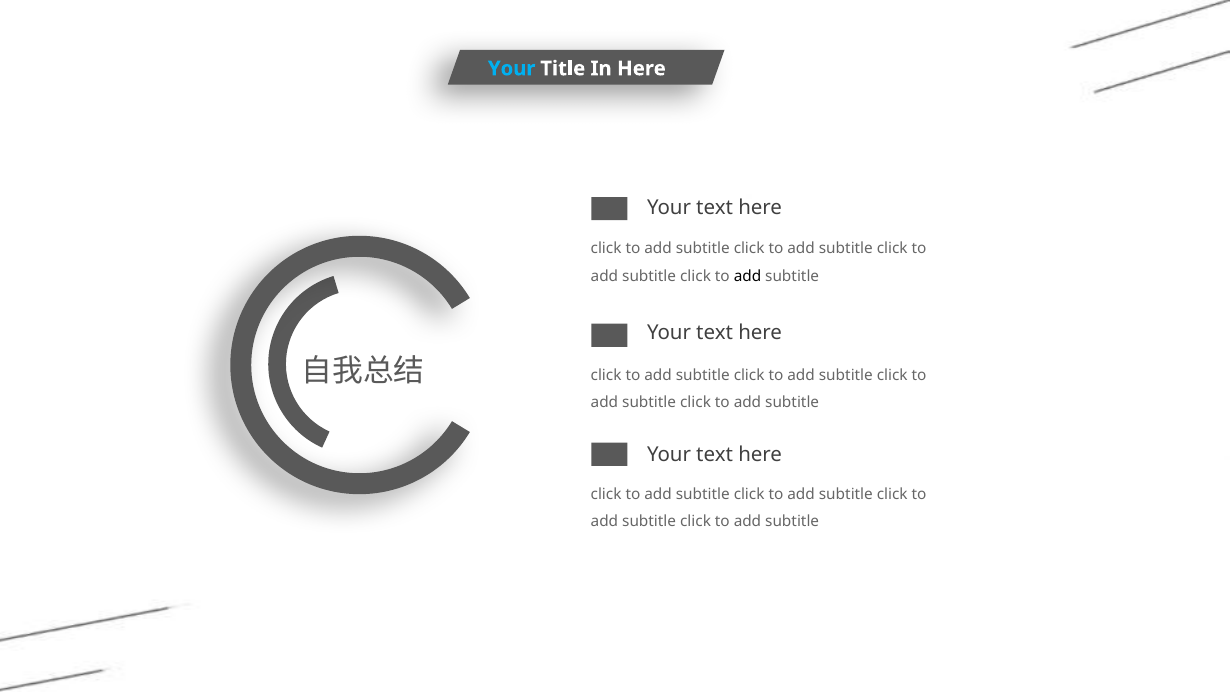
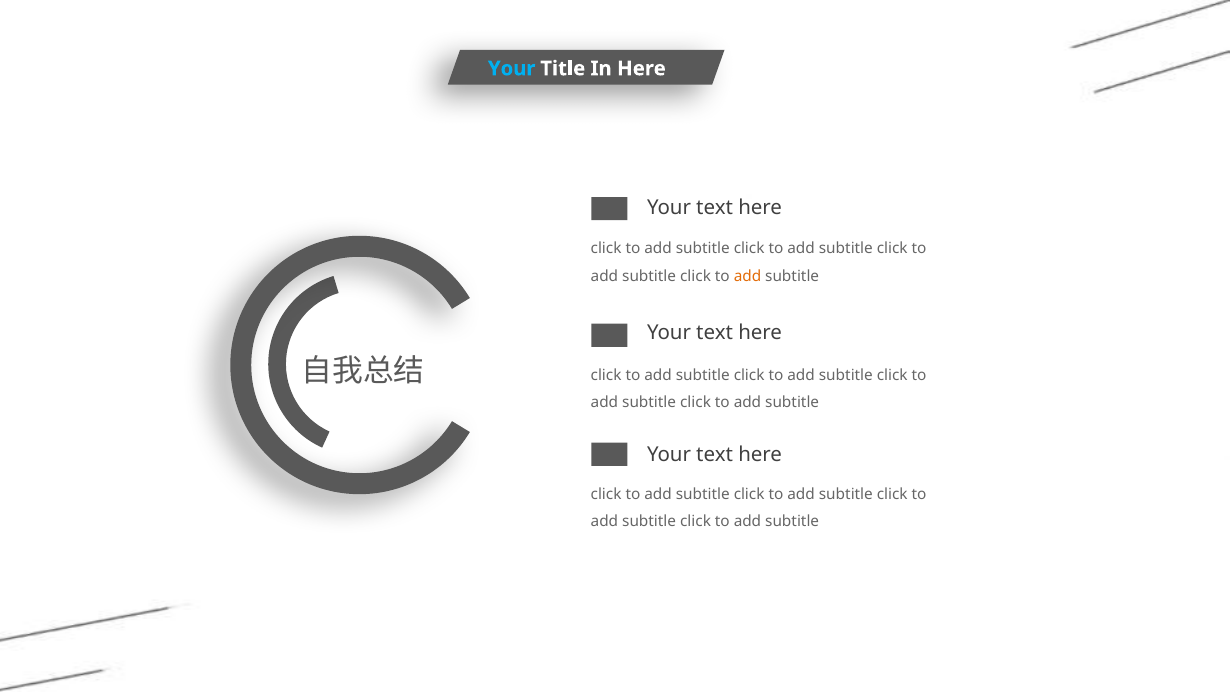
add colour: black -> orange (747, 276)
